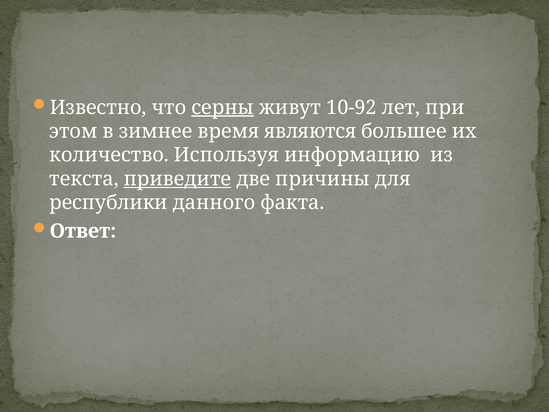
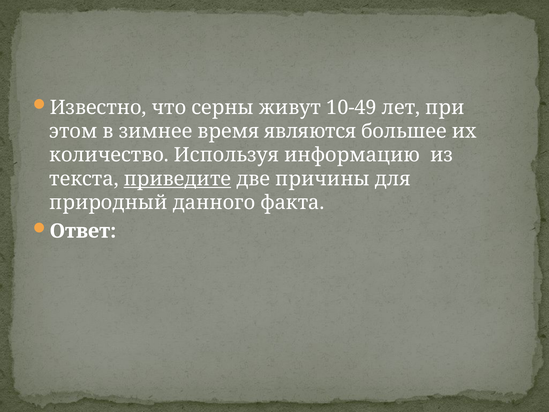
серны underline: present -> none (223, 107)
10-92: 10-92 -> 10-49 (352, 107)
республики: республики -> природный (108, 203)
